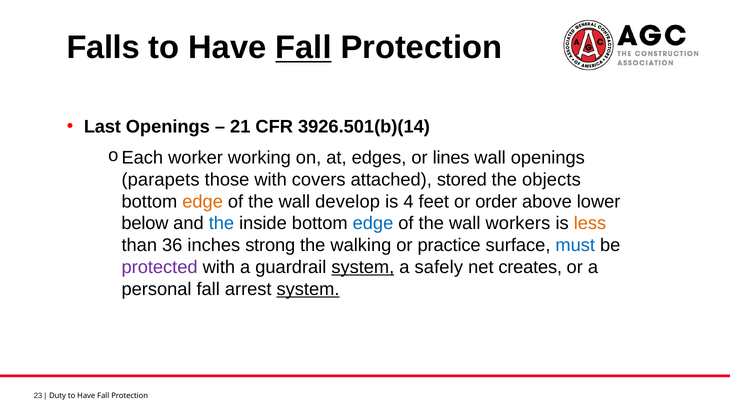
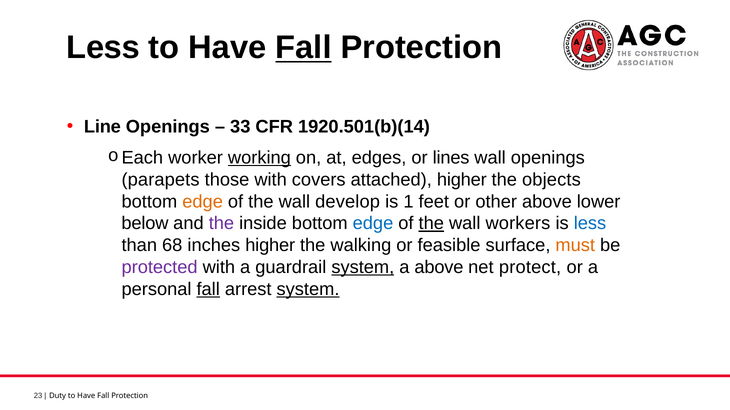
Falls: Falls -> Less (103, 48)
Last: Last -> Line (102, 127)
21: 21 -> 33 (240, 127)
3926.501(b)(14: 3926.501(b)(14 -> 1920.501(b)(14 (364, 127)
working underline: none -> present (259, 158)
attached stored: stored -> higher (462, 180)
4: 4 -> 1 (408, 202)
order: order -> other (496, 202)
the colour: blue -> purple (221, 224)
the underline: none -> present (431, 224)
less colour: orange -> blue (590, 224)
36: 36 -> 68 (172, 246)
inches strong: strong -> higher (270, 246)
practice: practice -> feasible (449, 246)
must colour: blue -> orange (575, 246)
a safely: safely -> above (439, 268)
creates: creates -> protect (530, 268)
fall underline: none -> present (208, 289)
